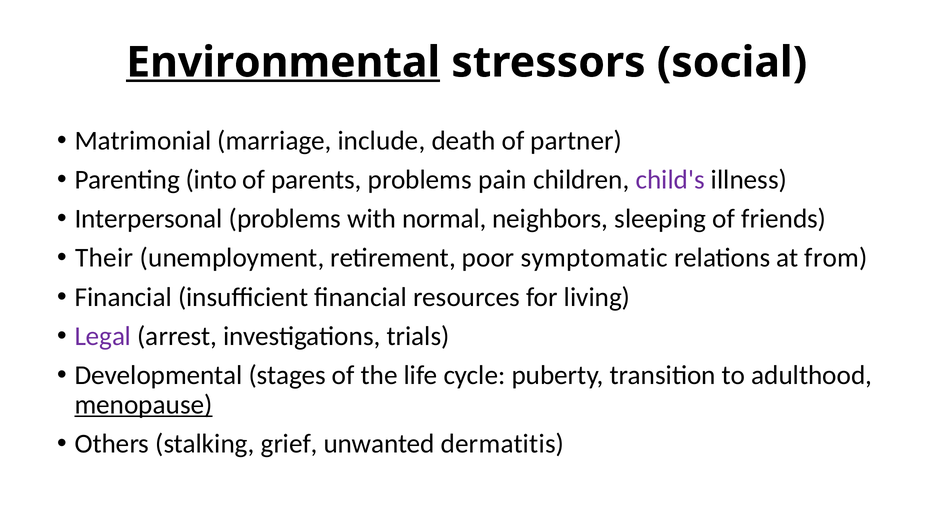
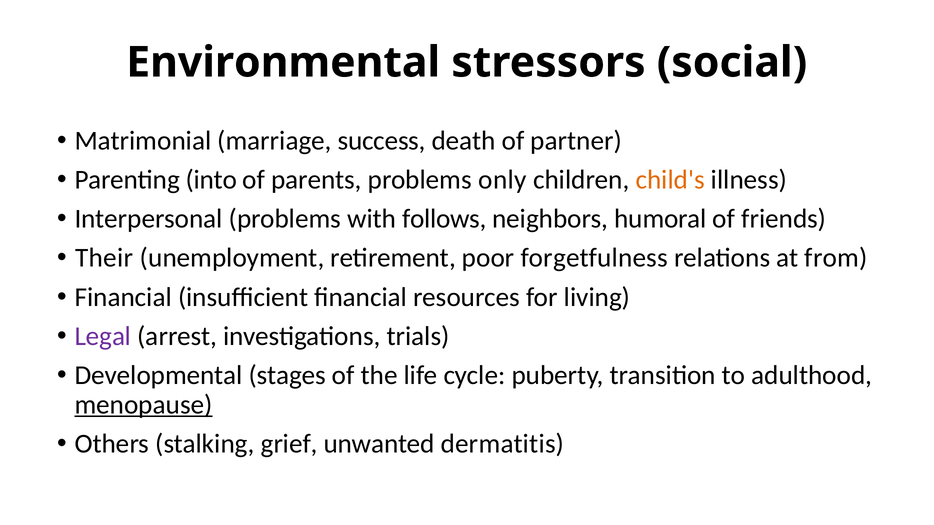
Environmental underline: present -> none (283, 62)
include: include -> success (382, 141)
pain: pain -> only (502, 180)
child's colour: purple -> orange (670, 180)
normal: normal -> follows (444, 219)
sleeping: sleeping -> humoral (660, 219)
symptomatic: symptomatic -> forgetfulness (594, 258)
